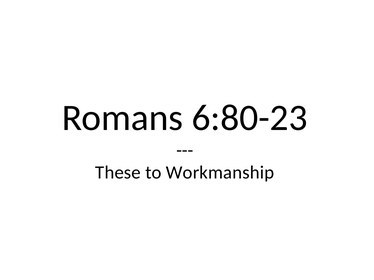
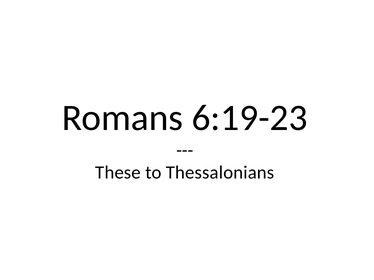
6:80-23: 6:80-23 -> 6:19-23 (250, 118)
Workmanship: Workmanship -> Thessalonians (220, 173)
